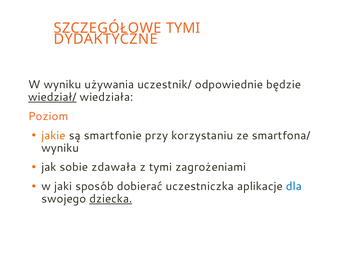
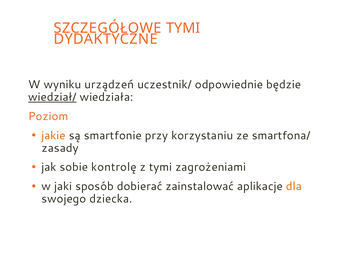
używania: używania -> urządzeń (109, 85)
wyniku: wyniku -> zasady (60, 148)
zdawała: zdawała -> kontrolę (114, 167)
uczestniczka: uczestniczka -> zainstalować (200, 187)
dla colour: blue -> orange (294, 187)
dziecka underline: present -> none (111, 199)
